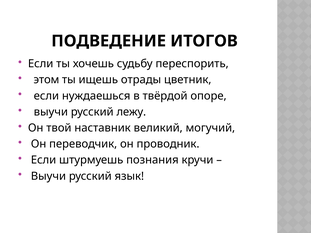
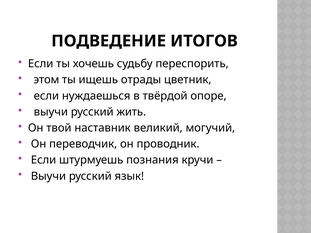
лежу: лежу -> жить (131, 112)
